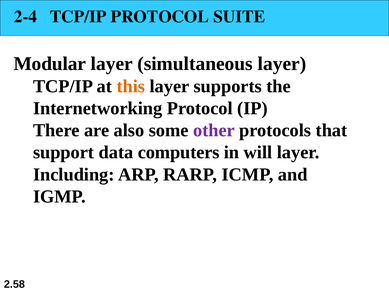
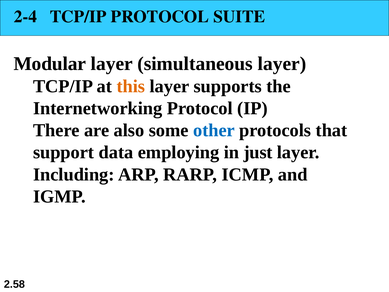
other colour: purple -> blue (214, 130)
computers: computers -> employing (179, 152)
will: will -> just (258, 152)
